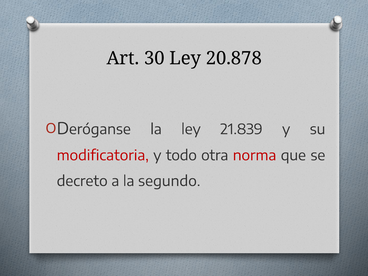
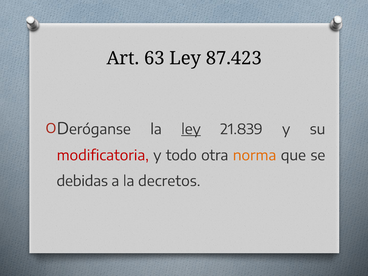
30: 30 -> 63 (154, 58)
20.878: 20.878 -> 87.423 (234, 58)
ley underline: none -> present (191, 129)
norma colour: red -> orange (255, 156)
decreto: decreto -> debidas (82, 181)
segundo: segundo -> decretos (169, 181)
